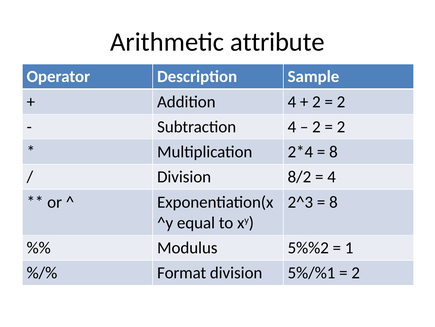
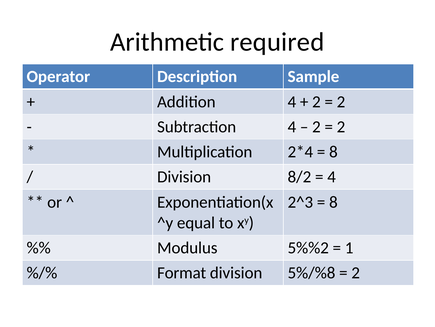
attribute: attribute -> required (277, 42)
5%/%1: 5%/%1 -> 5%/%8 (311, 272)
